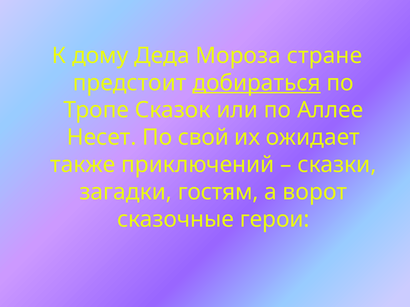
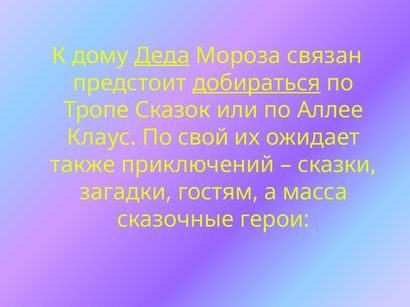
Деда underline: none -> present (162, 56)
стране: стране -> связан (324, 56)
Несет: Несет -> Клаус (102, 138)
ворот: ворот -> масса (315, 192)
